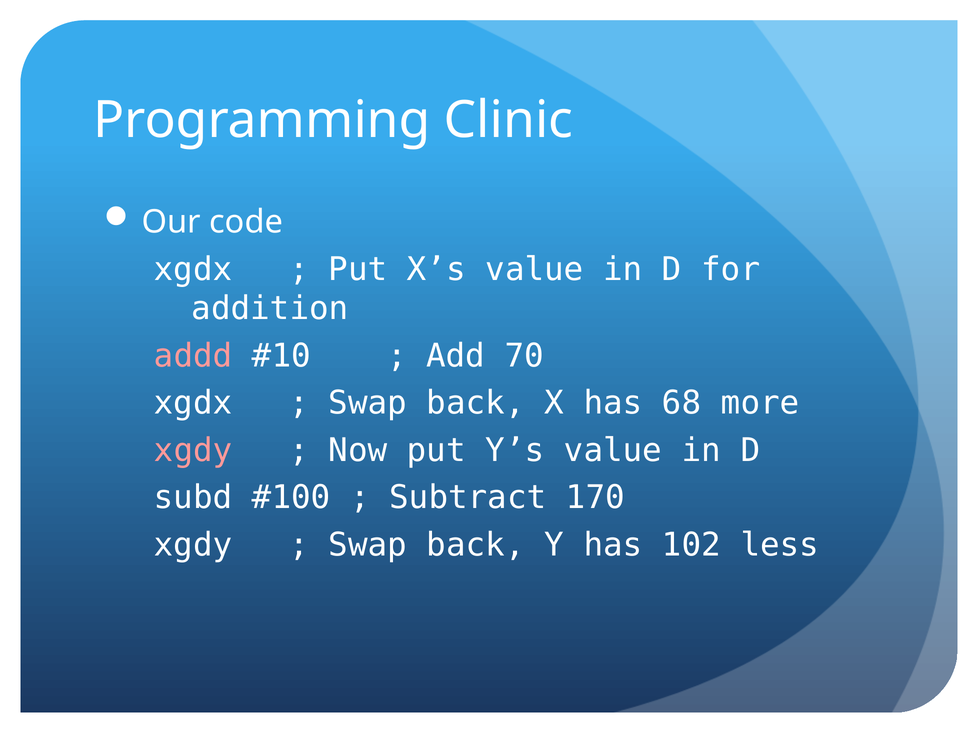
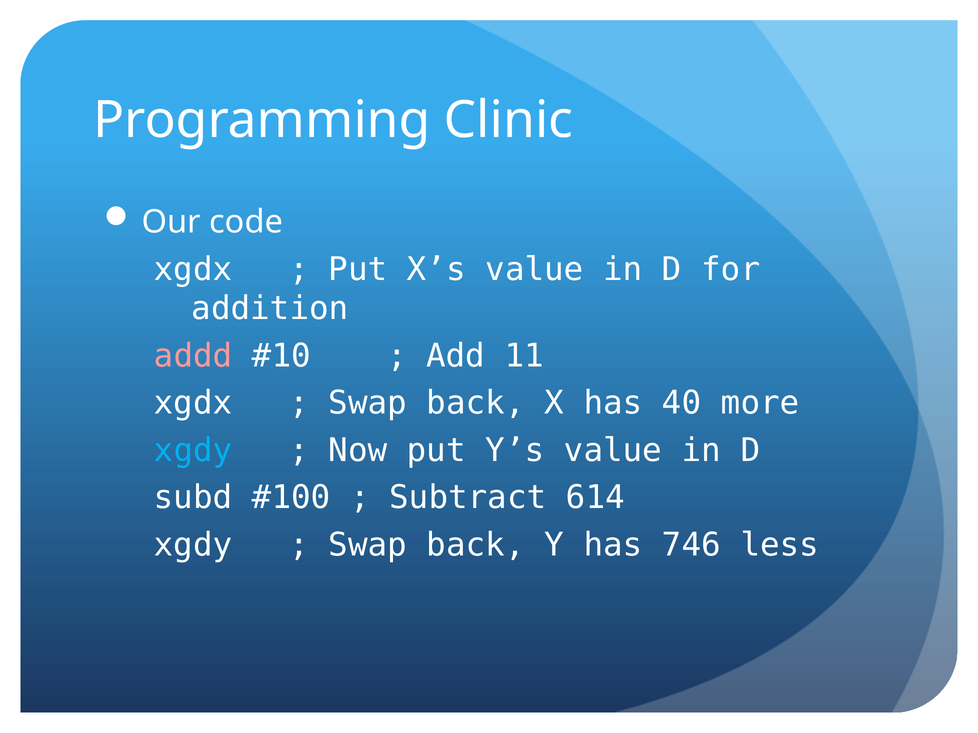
70: 70 -> 11 (524, 356)
68: 68 -> 40 (682, 403)
xgdy colour: pink -> light blue (193, 451)
170: 170 -> 614 (595, 498)
102: 102 -> 746 (691, 545)
